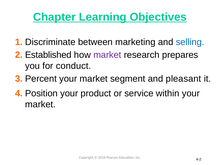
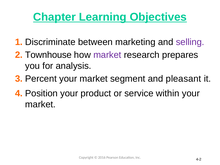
selling colour: blue -> purple (190, 42)
Established: Established -> Townhouse (48, 55)
conduct: conduct -> analysis (74, 66)
